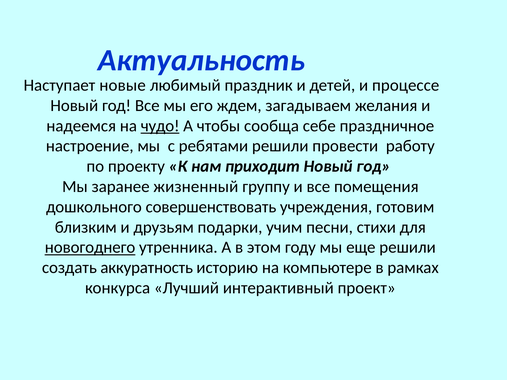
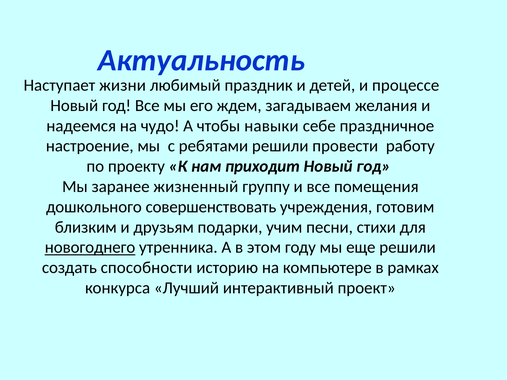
новые: новые -> жизни (123, 85)
чудо underline: present -> none (160, 126)
сообща: сообща -> навыки (271, 126)
аккуратность: аккуратность -> способности (147, 268)
